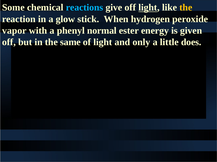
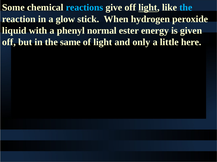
the colour: yellow -> light blue (186, 8)
vapor: vapor -> liquid (14, 31)
does: does -> here (191, 42)
